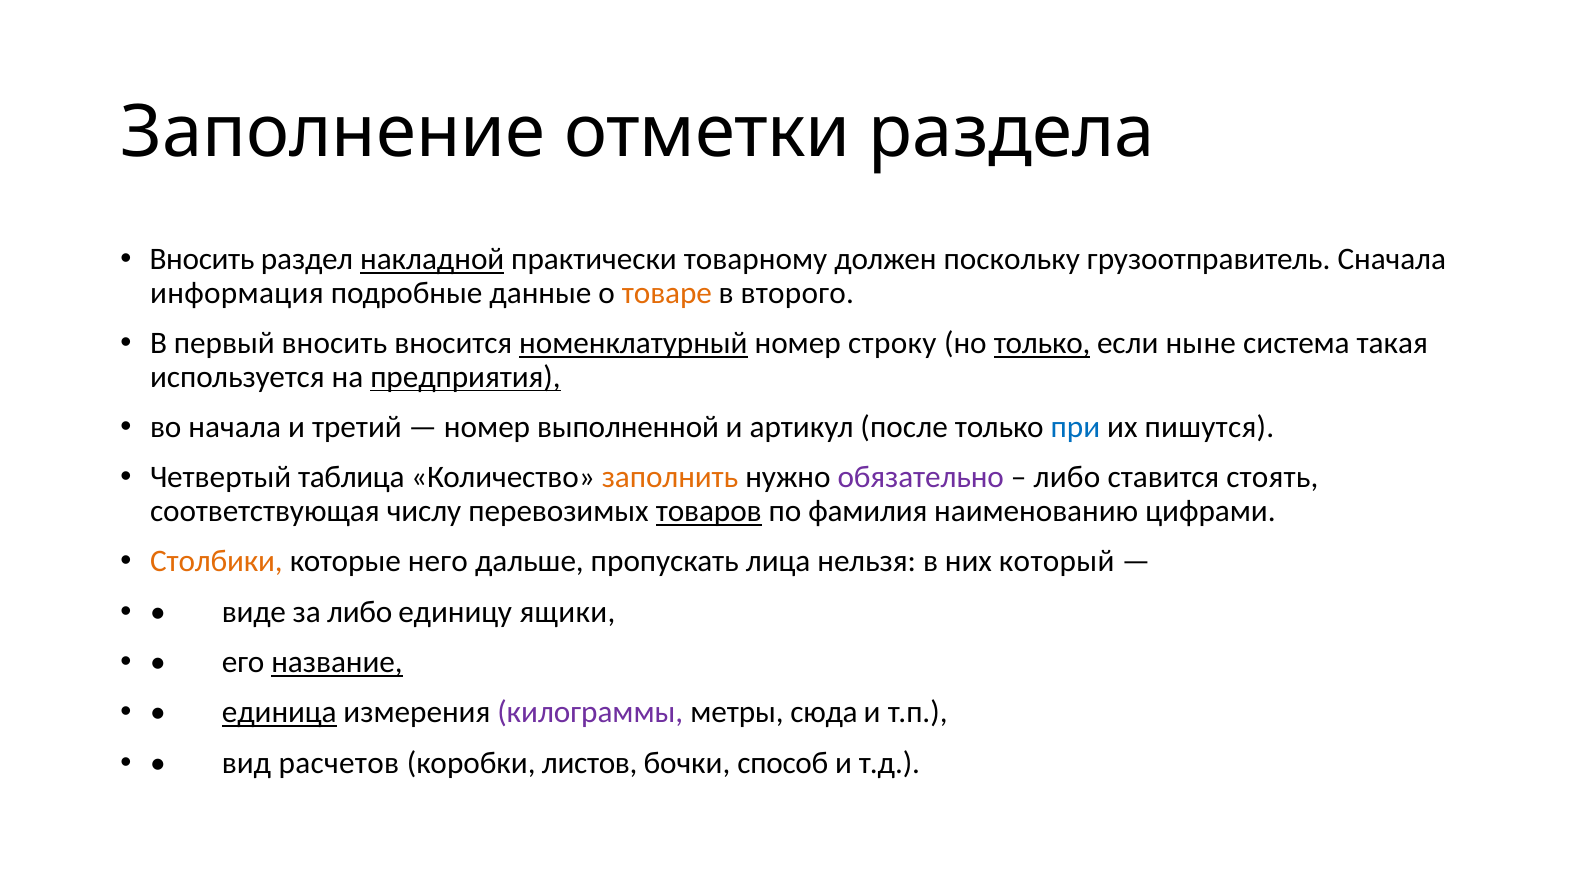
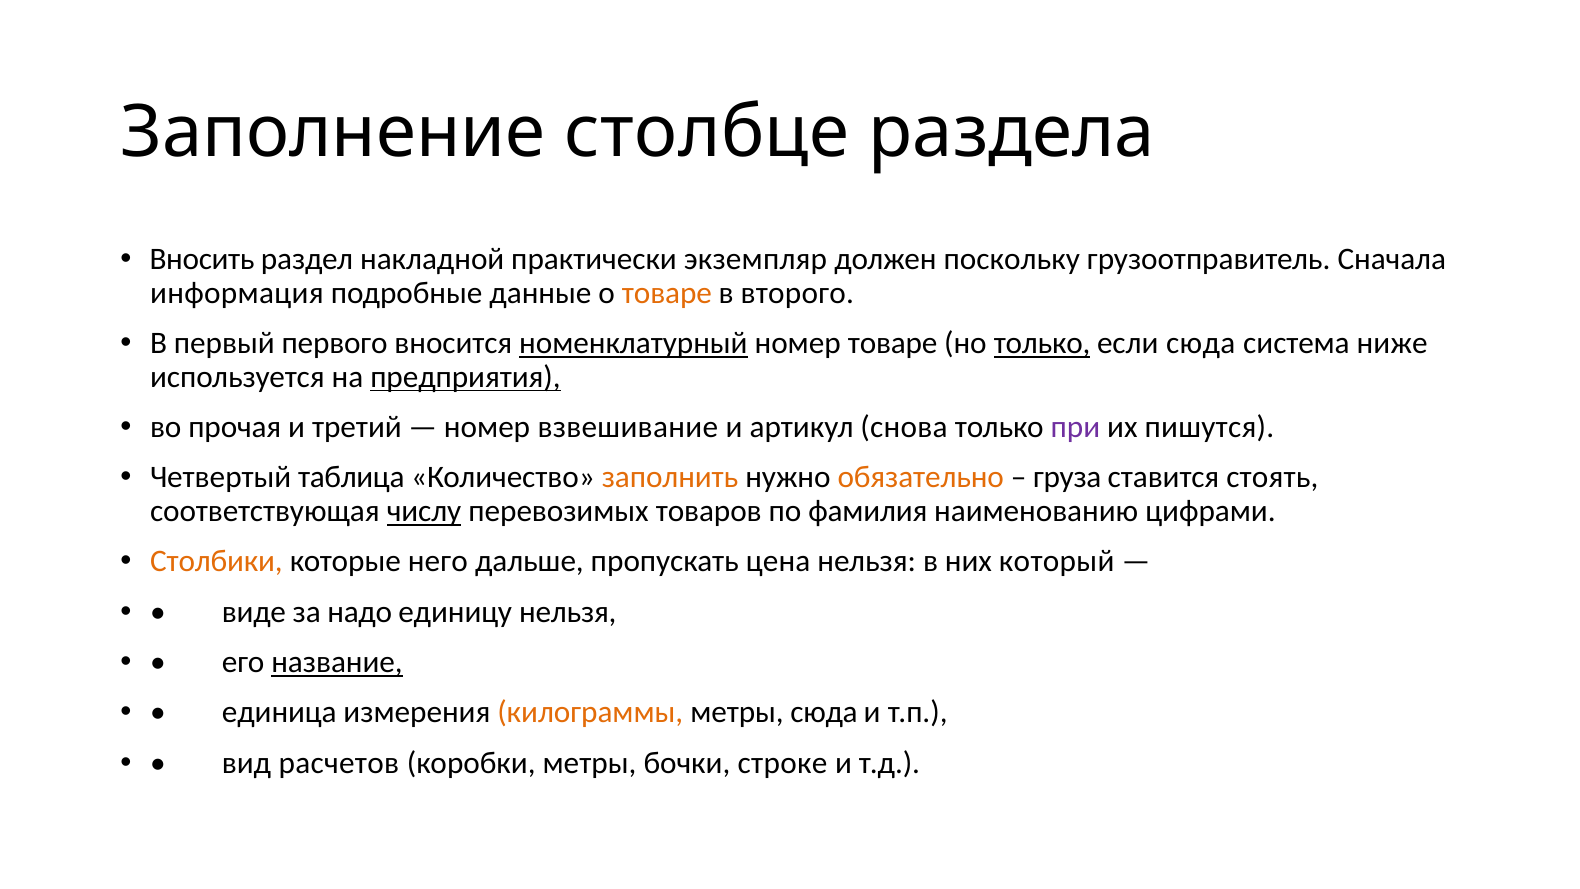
отметки: отметки -> столбце (707, 133)
накладной underline: present -> none (432, 259)
товарному: товарному -> экземпляр (755, 259)
первый вносить: вносить -> первого (335, 343)
номер строку: строку -> товаре (893, 343)
если ныне: ныне -> сюда (1201, 343)
такая: такая -> ниже (1392, 343)
начала: начала -> прочая (235, 427)
выполненной: выполненной -> взвешивание (628, 427)
после: после -> снова (904, 427)
при colour: blue -> purple (1075, 427)
обязательно colour: purple -> orange (921, 477)
либо: либо -> груза (1067, 477)
числу underline: none -> present (424, 511)
товаров underline: present -> none (709, 511)
лица: лица -> цена (778, 562)
за либо: либо -> надо (360, 612)
единицу ящики: ящики -> нельзя (568, 612)
единица underline: present -> none (279, 712)
килограммы colour: purple -> orange (590, 712)
коробки листов: листов -> метры (589, 762)
способ: способ -> строке (783, 762)
